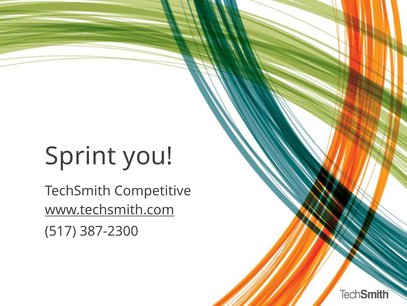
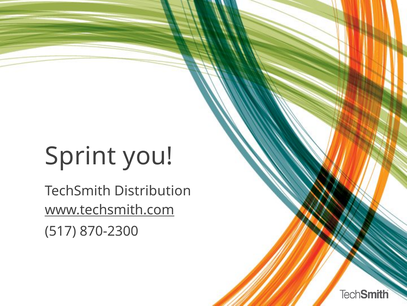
Competitive: Competitive -> Distribution (153, 190)
387-2300: 387-2300 -> 870-2300 (109, 231)
